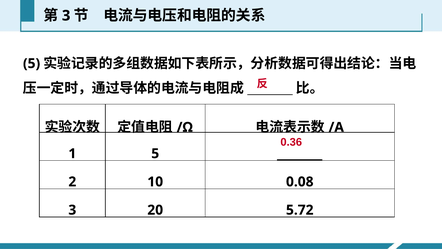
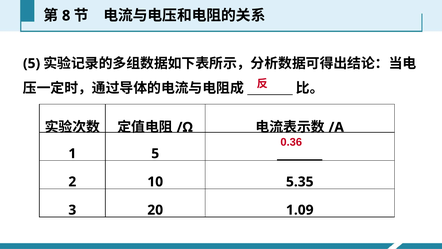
3: 3 -> 8 (66, 16)
0.08: 0.08 -> 5.35 (300, 182)
5.72: 5.72 -> 1.09 (300, 210)
